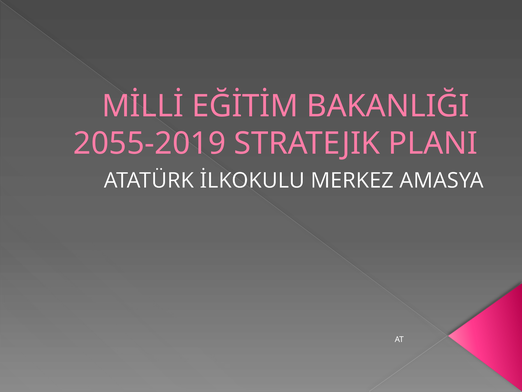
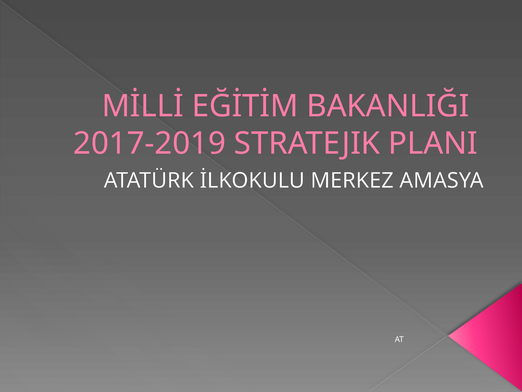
2055-2019: 2055-2019 -> 2017-2019 (150, 143)
